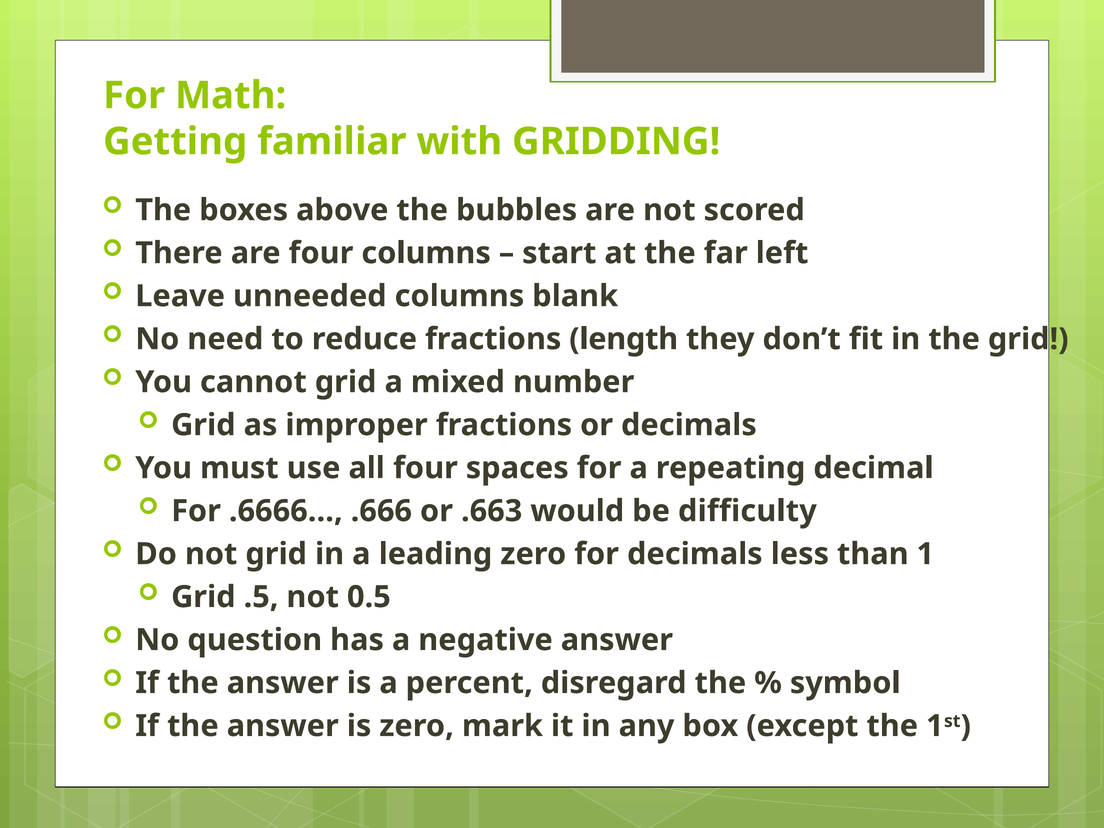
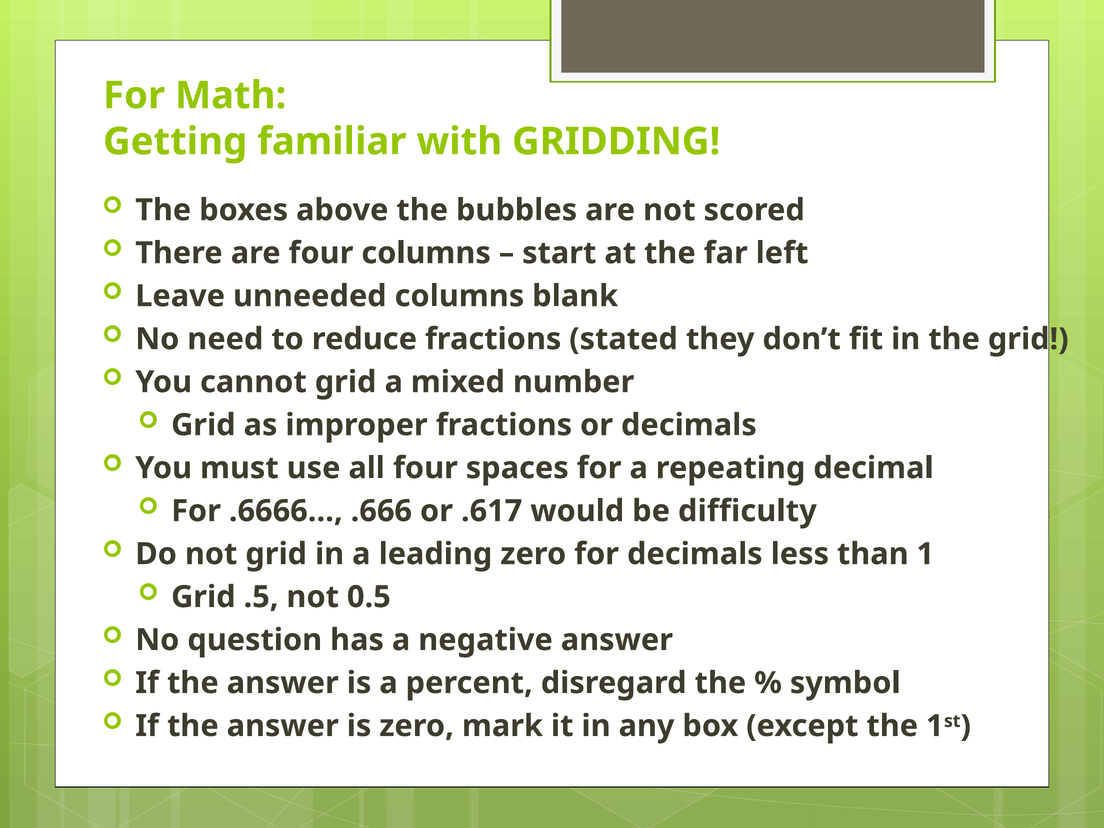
length: length -> stated (624, 339)
.663: .663 -> .617 (492, 511)
